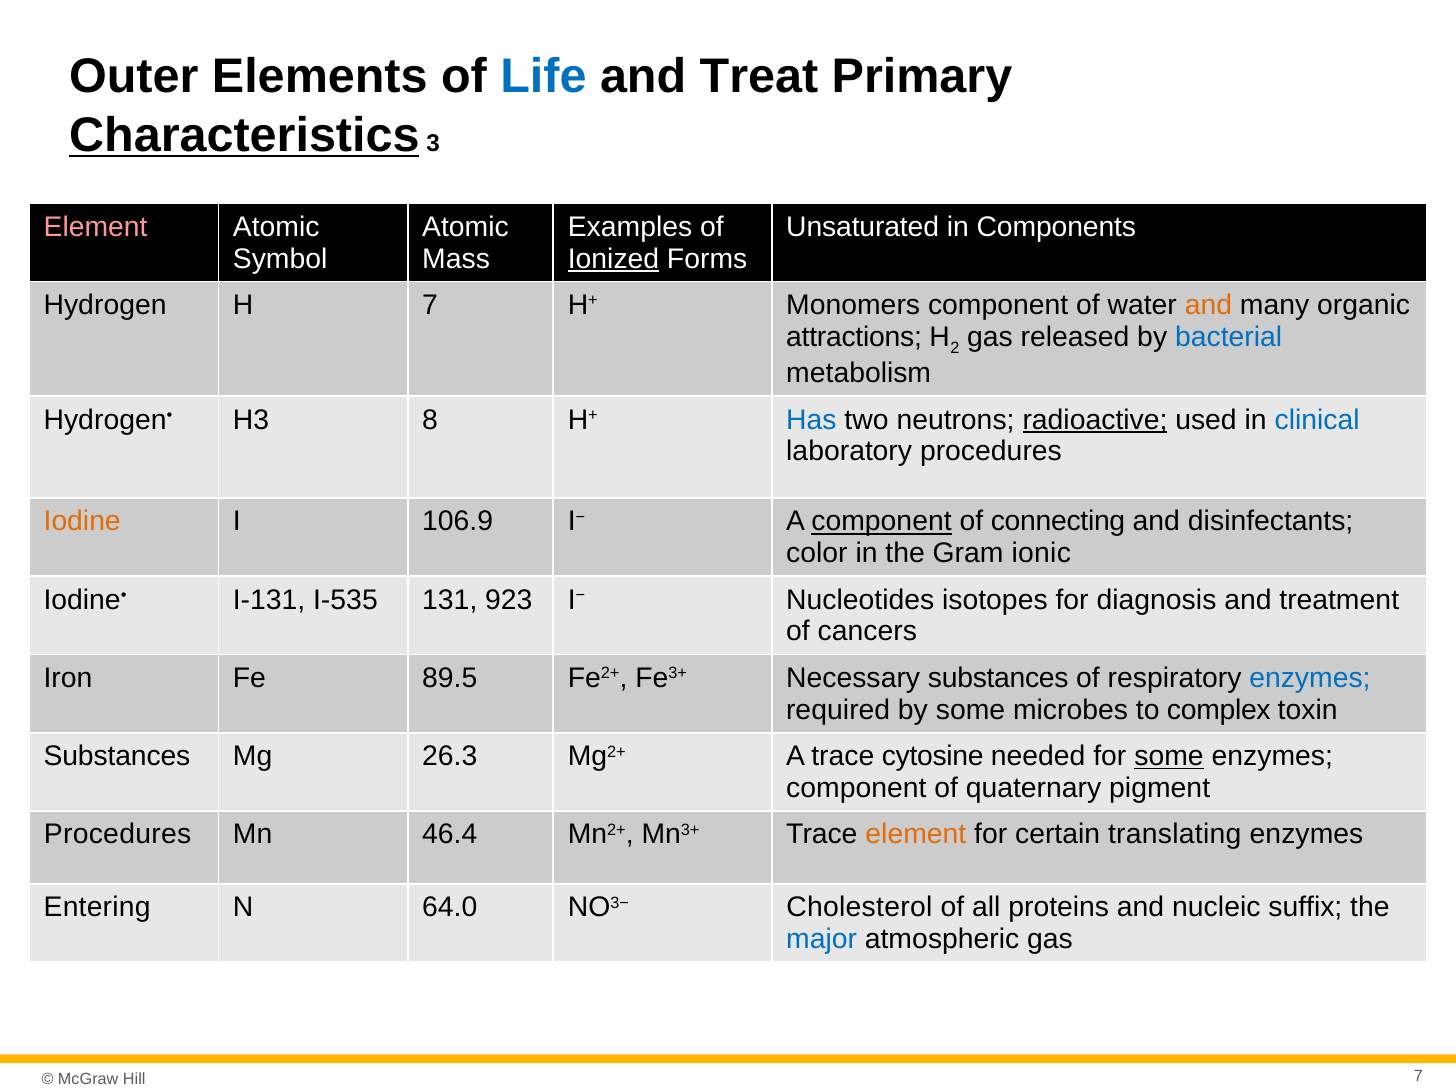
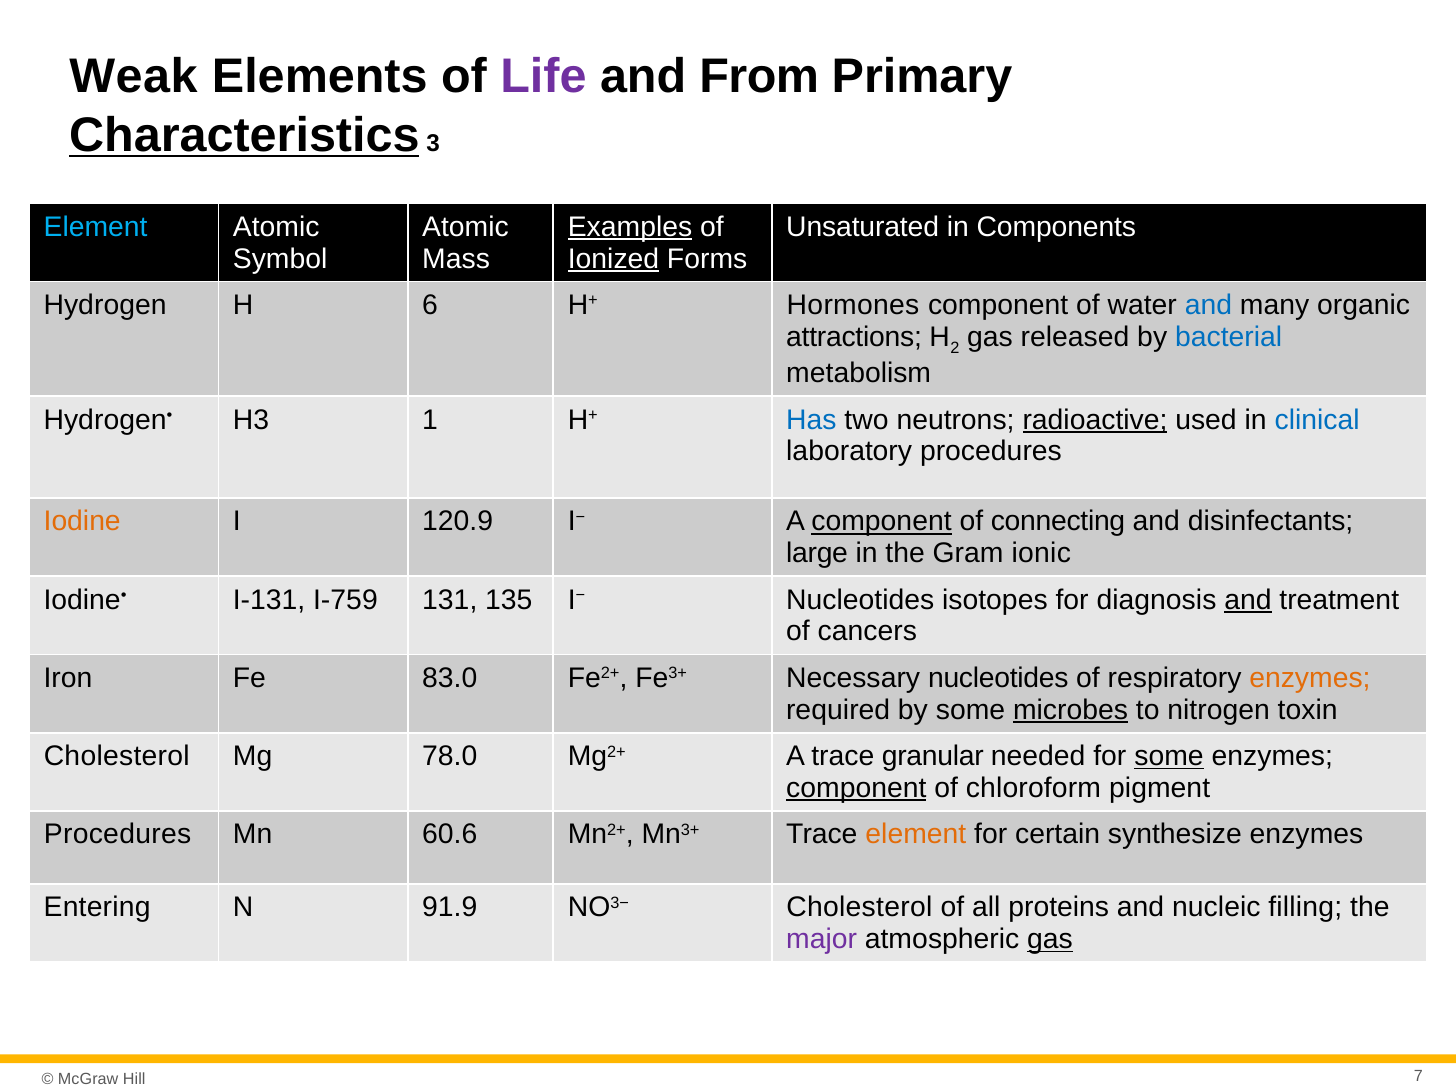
Outer: Outer -> Weak (134, 77)
Life colour: blue -> purple (543, 77)
Treat: Treat -> From (759, 77)
Element colour: pink -> light blue (96, 227)
Examples underline: none -> present (630, 227)
H 7: 7 -> 6 (430, 305)
Monomers: Monomers -> Hormones (853, 305)
and colour: orange -> blue (1208, 305)
8: 8 -> 1 (430, 420)
106.9: 106.9 -> 120.9 (458, 522)
color: color -> large (817, 553)
I-535: I-535 -> I-759 (345, 600)
923: 923 -> 135 (509, 600)
and underline: none -> present (1248, 600)
89.5: 89.5 -> 83.0 (450, 678)
Necessary substances: substances -> nucleotides (998, 678)
enzymes colour: blue -> orange (1310, 678)
microbes underline: none -> present (1071, 710)
complex: complex -> nitrogen (1219, 710)
Substances: Substances -> Cholesterol (117, 756)
26.3: 26.3 -> 78.0 (450, 756)
cytosine: cytosine -> granular (933, 756)
component underline: none -> present (856, 788)
quaternary: quaternary -> chloroform (1033, 788)
46.4: 46.4 -> 60.6 (450, 835)
translating: translating -> synthesize (1175, 835)
64.0: 64.0 -> 91.9 (450, 907)
suffix: suffix -> filling (1305, 907)
major colour: blue -> purple (822, 939)
gas underline: none -> present (1050, 939)
